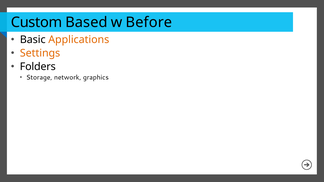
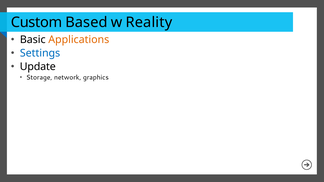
Before: Before -> Reality (149, 22)
Settings colour: orange -> blue (40, 53)
Folders: Folders -> Update (38, 67)
